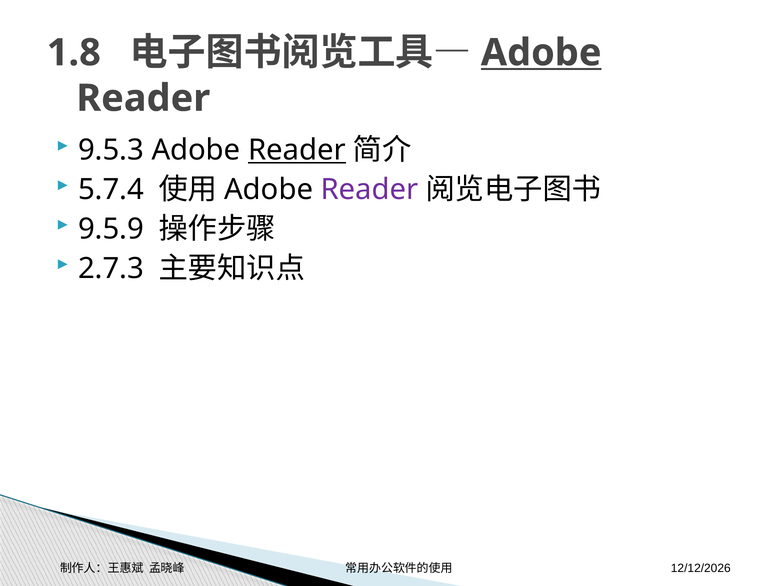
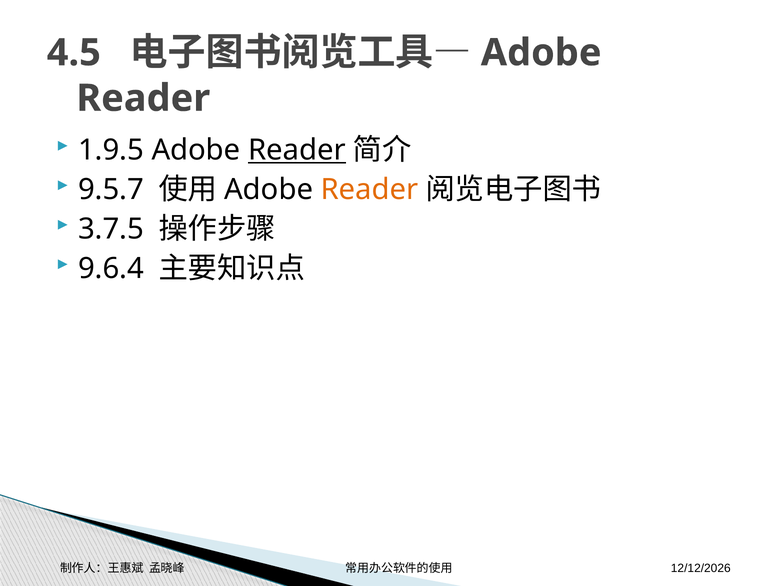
1.8: 1.8 -> 4.5 (74, 53)
Adobe underline: present -> none (541, 53)
9.5.3: 9.5.3 -> 1.9.5 (111, 150)
5.7.4: 5.7.4 -> 9.5.7 (111, 190)
Reader colour: purple -> orange (370, 190)
9.5.9: 9.5.9 -> 3.7.5 (111, 229)
2.7.3: 2.7.3 -> 9.6.4 (111, 269)
